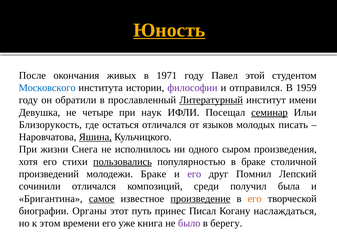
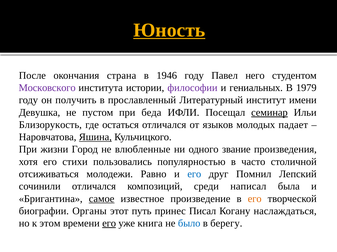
живых: живых -> страна (122, 76)
1971: 1971 -> 1946 (167, 76)
этой: этой -> него (255, 76)
Московского colour: blue -> purple (47, 88)
отправился: отправился -> гениальных (256, 88)
1959: 1959 -> 1979 (306, 88)
обратили: обратили -> получить (76, 100)
Литературный underline: present -> none (211, 100)
четыре: четыре -> пустом (98, 113)
наук: наук -> беда (151, 113)
писать: писать -> падает (293, 125)
Снега: Снега -> Город (85, 150)
исполнилось: исполнилось -> влюбленные (143, 150)
сыром: сыром -> звание (236, 150)
пользовались underline: present -> none (123, 162)
в браке: браке -> часто (253, 162)
произведений: произведений -> отсиживаться (49, 175)
молодежи Браке: Браке -> Равно (154, 175)
его colour: purple -> blue (194, 175)
получил: получил -> написал (248, 187)
произведение underline: present -> none (200, 199)
его underline: none -> present (109, 224)
было colour: purple -> blue (189, 224)
